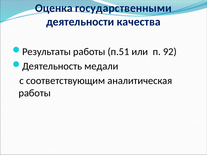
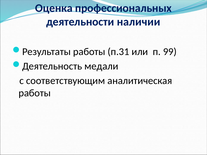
государственными: государственными -> профессиональных (123, 8)
качества: качества -> наличии (139, 22)
п.51: п.51 -> п.31 (118, 52)
92: 92 -> 99 (170, 52)
